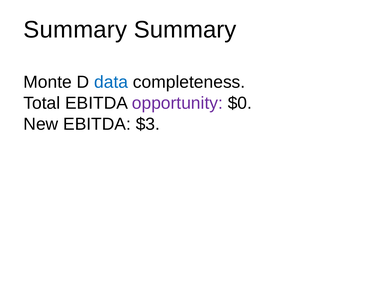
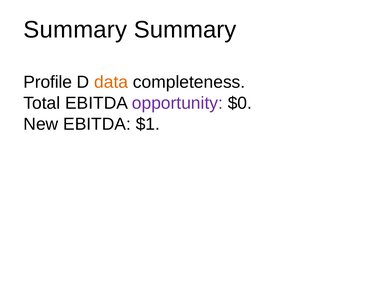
Monte: Monte -> Profile (48, 82)
data colour: blue -> orange (111, 82)
$3: $3 -> $1 (148, 124)
